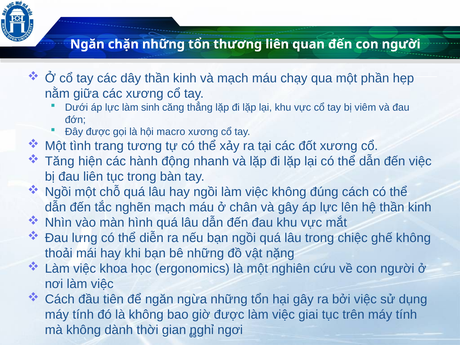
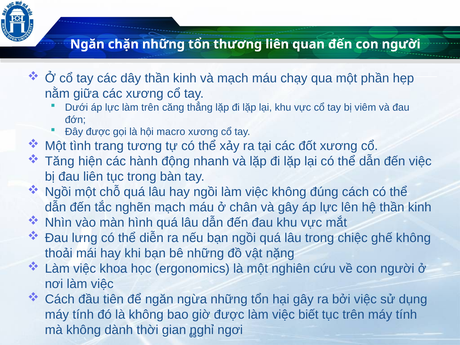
làm sinh: sinh -> trên (150, 107)
giai: giai -> biết (308, 315)
